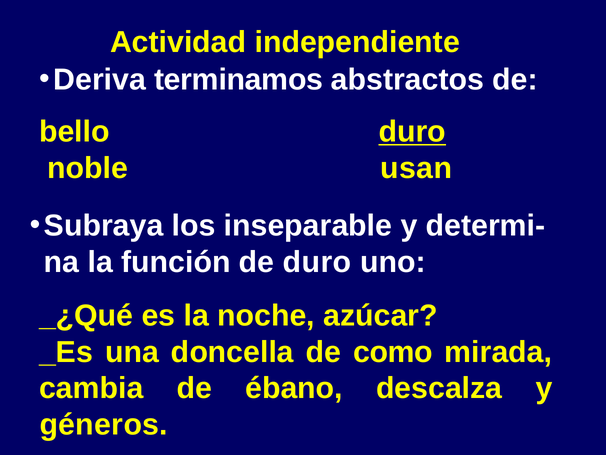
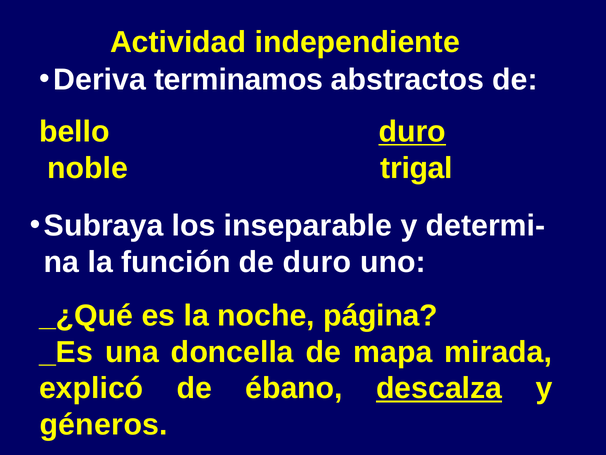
usan: usan -> trigal (417, 168)
azúcar: azúcar -> página (381, 315)
como: como -> mapa (393, 352)
cambia: cambia -> explicó (91, 388)
descalza underline: none -> present (439, 388)
